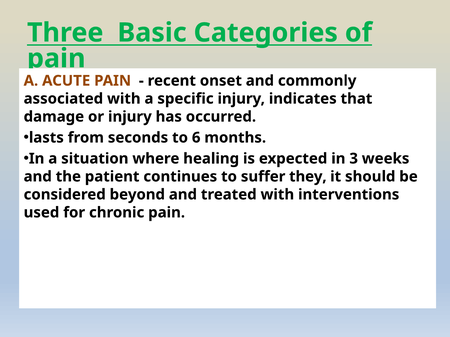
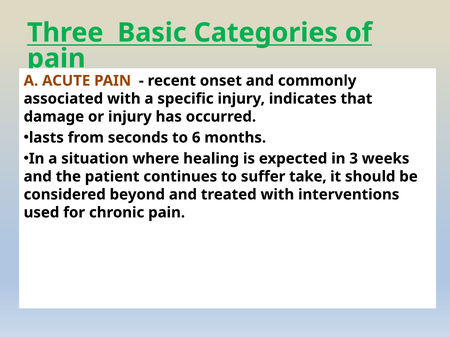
they: they -> take (308, 177)
